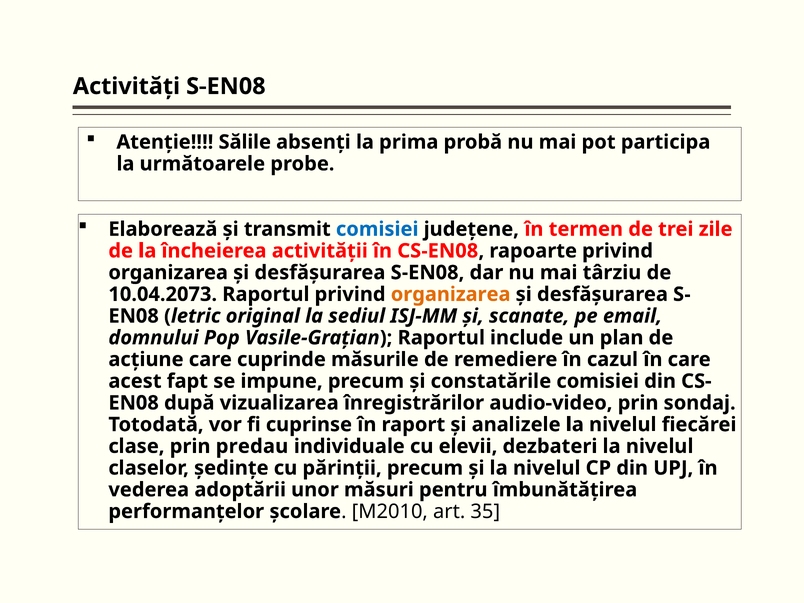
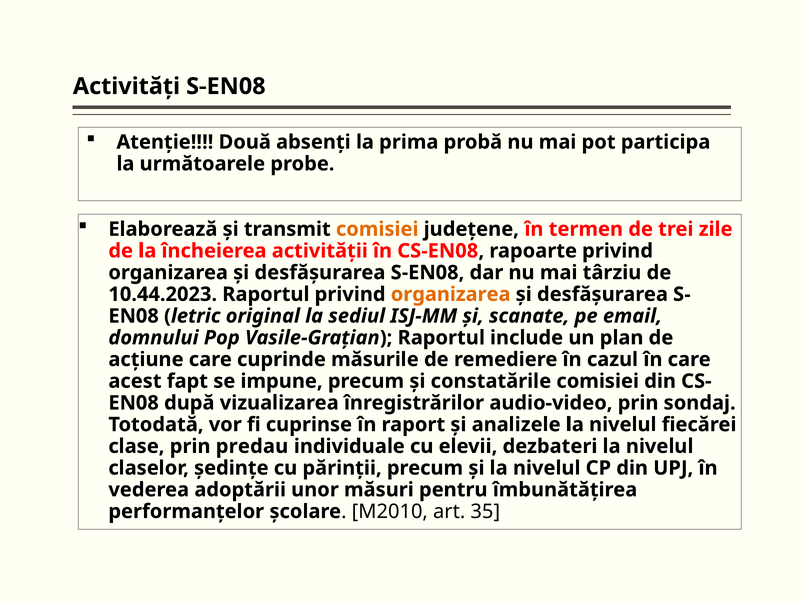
Sălile: Sălile -> Două (245, 142)
comisiei colour: blue -> orange (377, 229)
10.04.2073: 10.04.2073 -> 10.44.2023 (163, 294)
